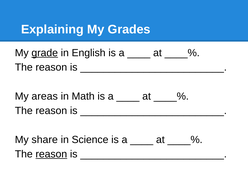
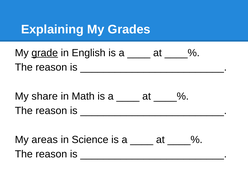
areas: areas -> share (45, 96)
share: share -> areas (45, 140)
reason underline: present -> none (51, 154)
